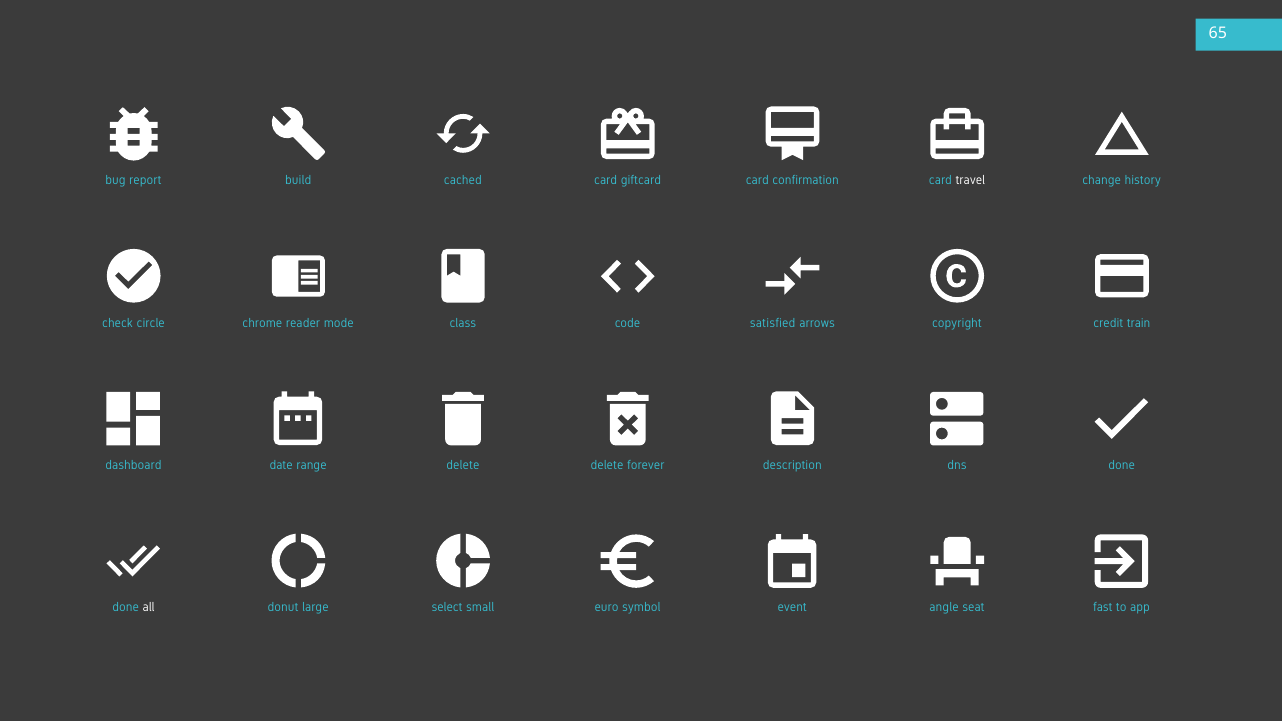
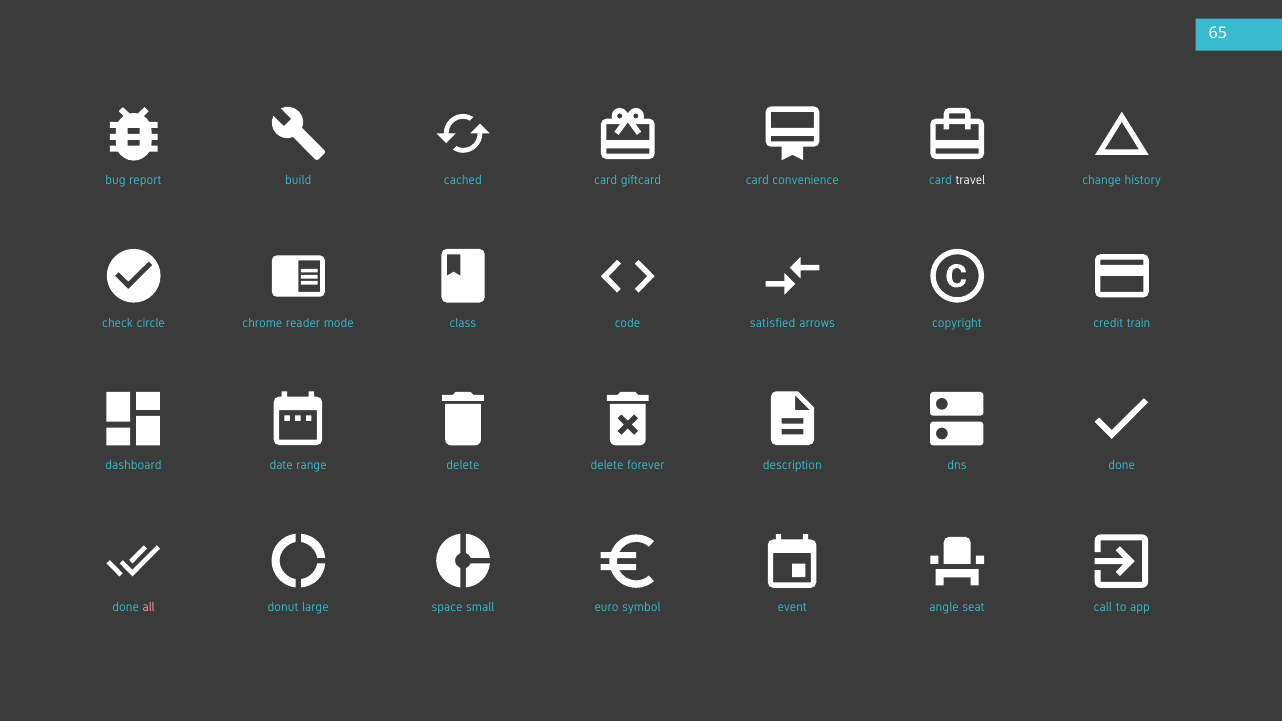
confirmation: confirmation -> convenience (806, 181)
all colour: white -> pink (149, 608)
select: select -> space (447, 608)
fast: fast -> call (1103, 608)
